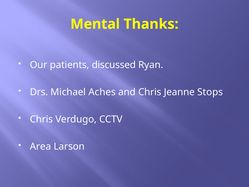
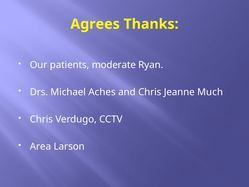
Mental: Mental -> Agrees (95, 24)
discussed: discussed -> moderate (114, 65)
Stops: Stops -> Much (210, 92)
